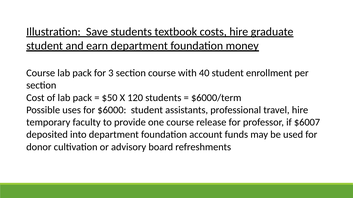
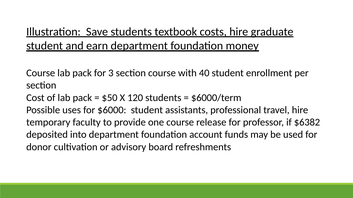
$6007: $6007 -> $6382 (307, 123)
